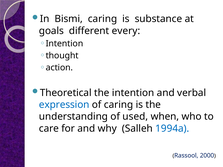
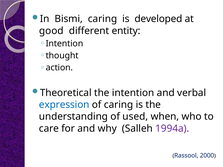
substance: substance -> developed (158, 19)
goals: goals -> good (51, 31)
every: every -> entity (126, 31)
1994a colour: blue -> purple (172, 129)
